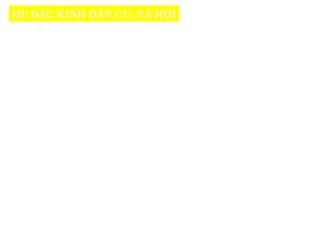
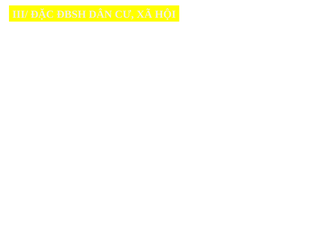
KINH: KINH -> ĐBSH (71, 14)
